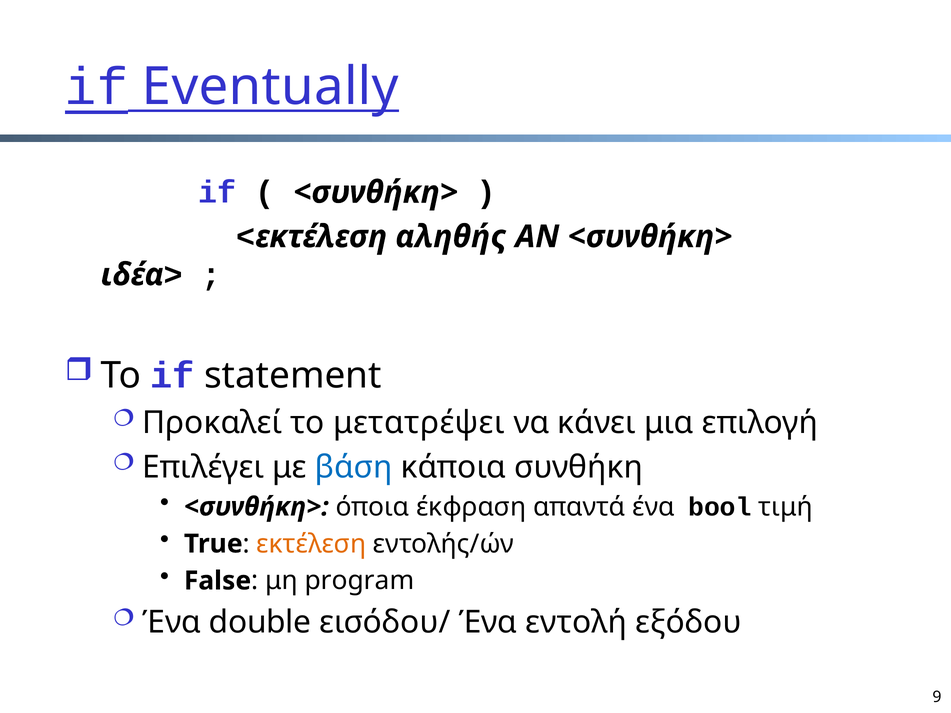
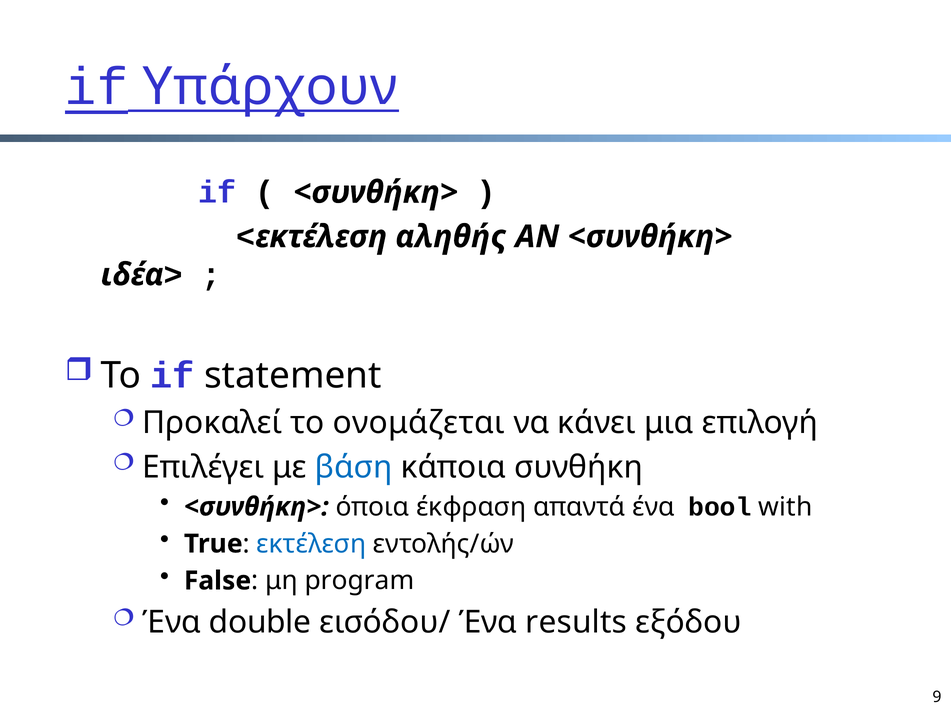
Eventually: Eventually -> Υπάρχουν (270, 87)
μετατρέψει: μετατρέψει -> ονομάζεται (419, 423)
τιμή: τιμή -> with (785, 507)
εκτέλεση colour: orange -> blue (311, 544)
εντολή: εντολή -> results (576, 623)
